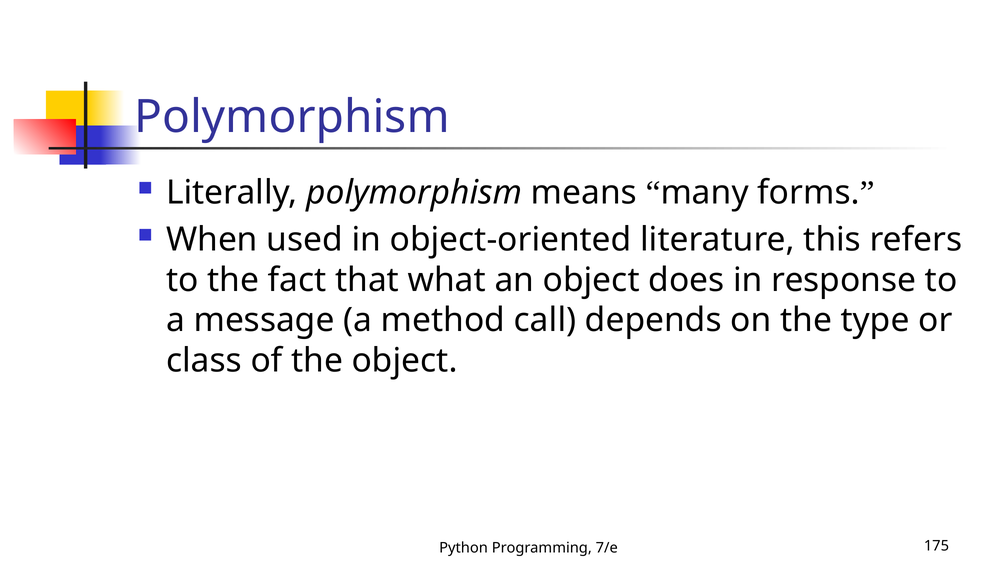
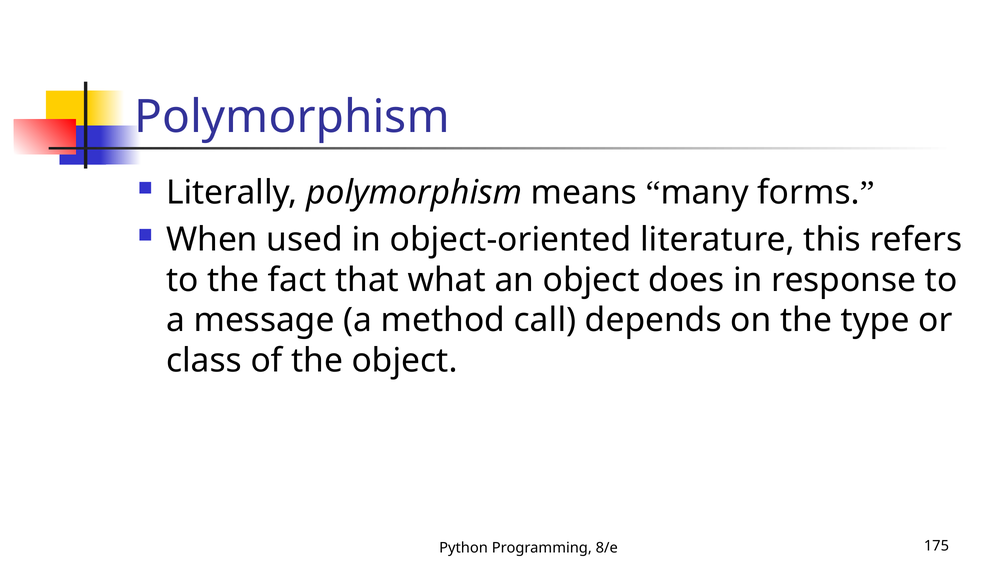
7/e: 7/e -> 8/e (607, 549)
